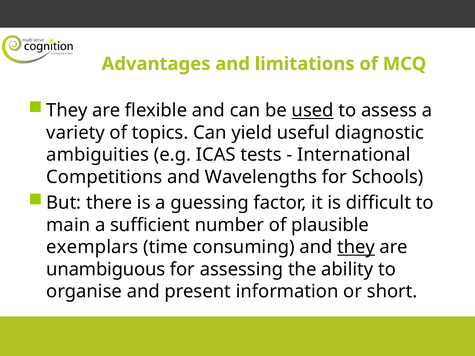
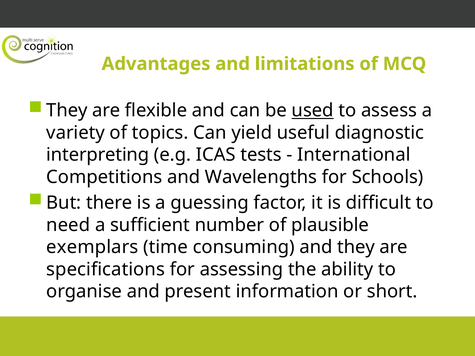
ambiguities: ambiguities -> interpreting (98, 155)
main: main -> need (68, 225)
they underline: present -> none (356, 247)
unambiguous: unambiguous -> specifications (106, 270)
